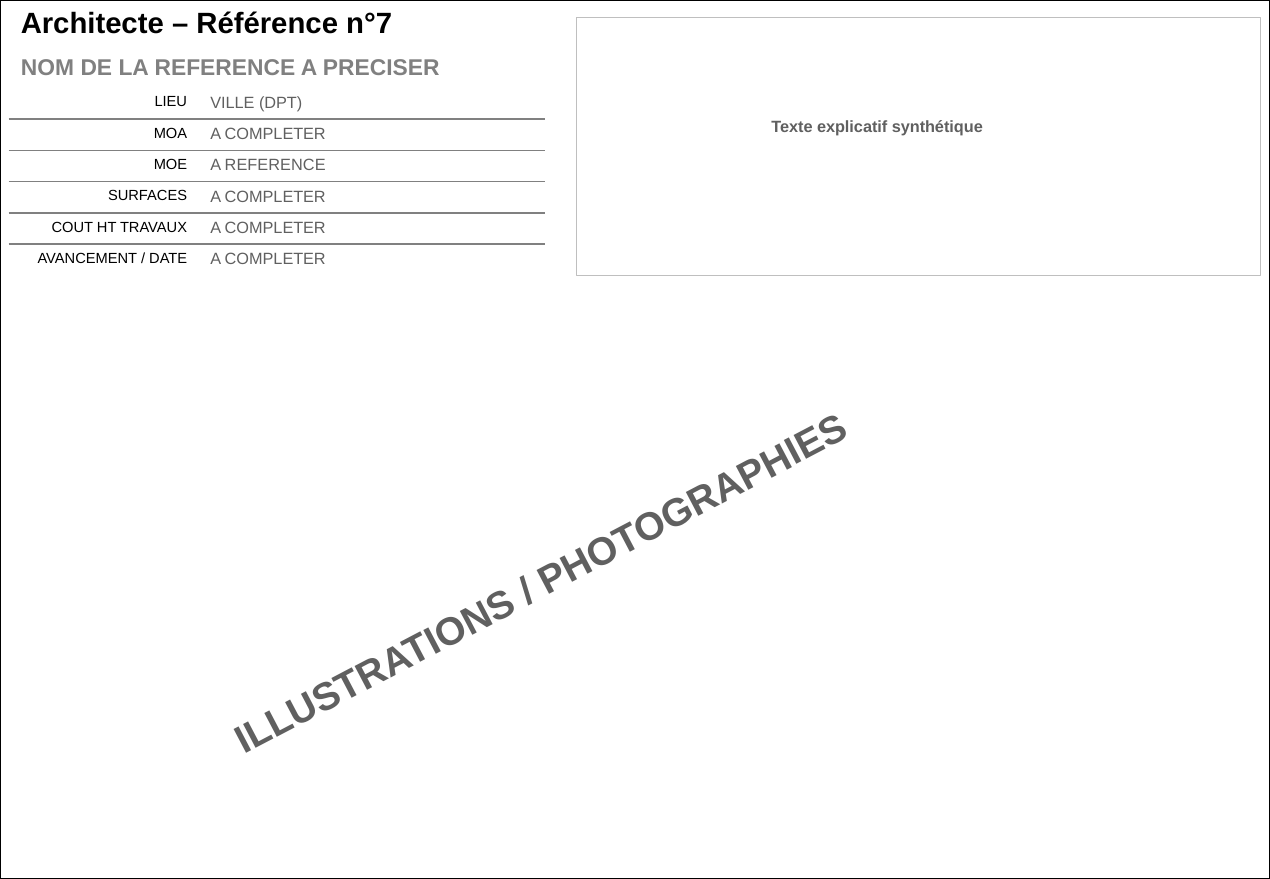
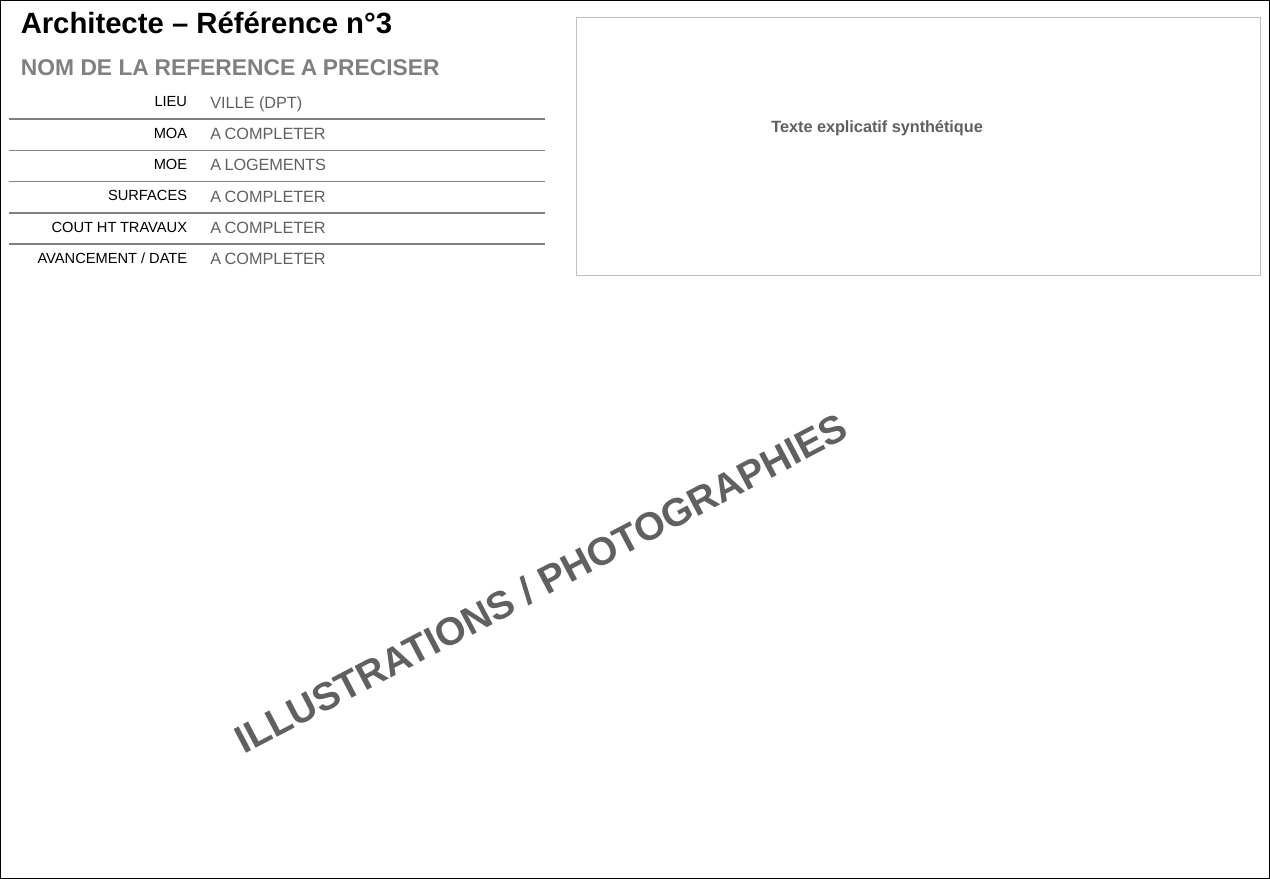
n°7: n°7 -> n°3 (369, 24)
A REFERENCE: REFERENCE -> LOGEMENTS (275, 166)
